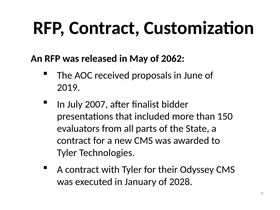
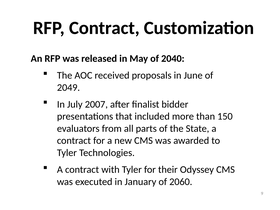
2062: 2062 -> 2040 (173, 59)
2019: 2019 -> 2049 (68, 87)
2028: 2028 -> 2060 (181, 182)
